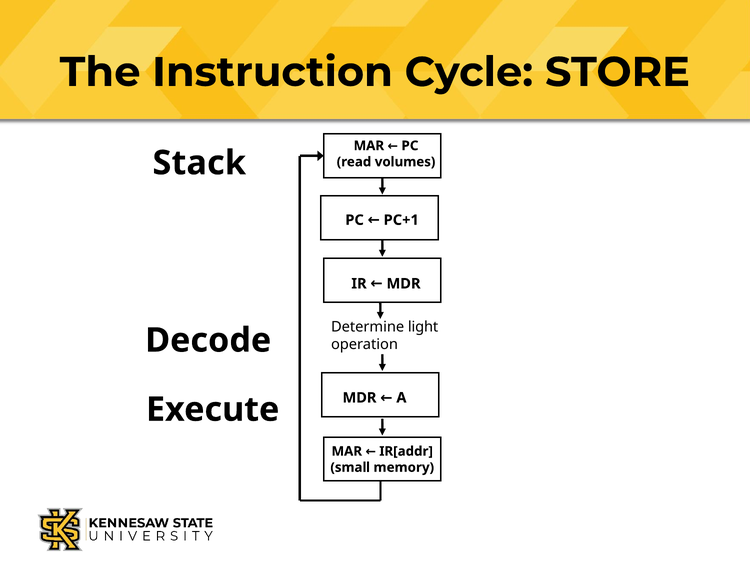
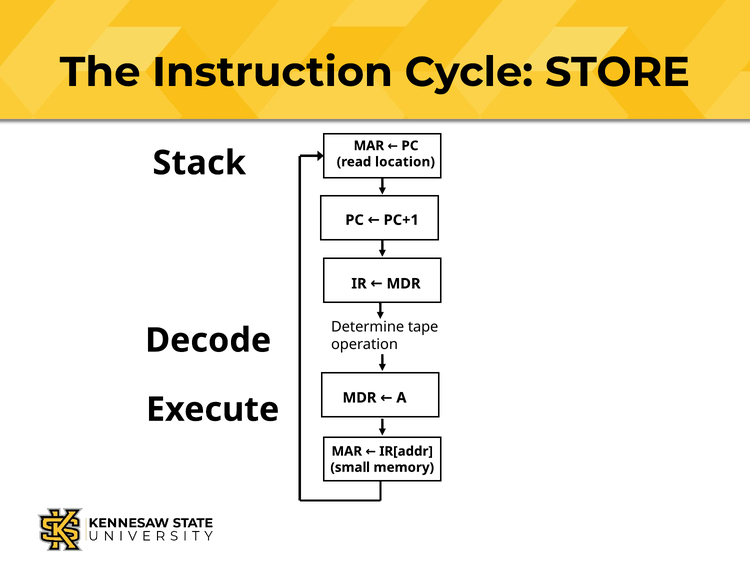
volumes: volumes -> location (405, 162)
light: light -> tape (423, 327)
